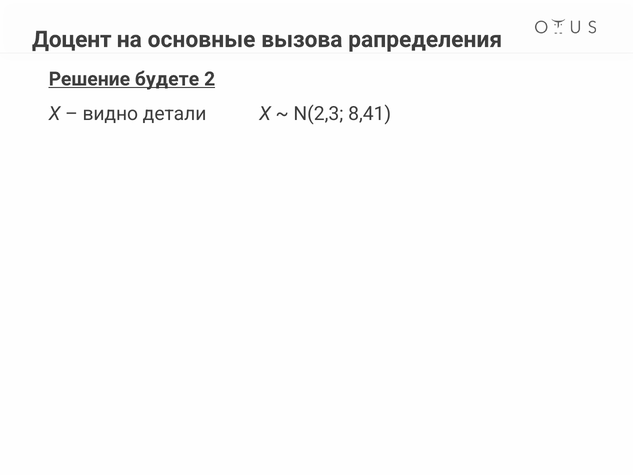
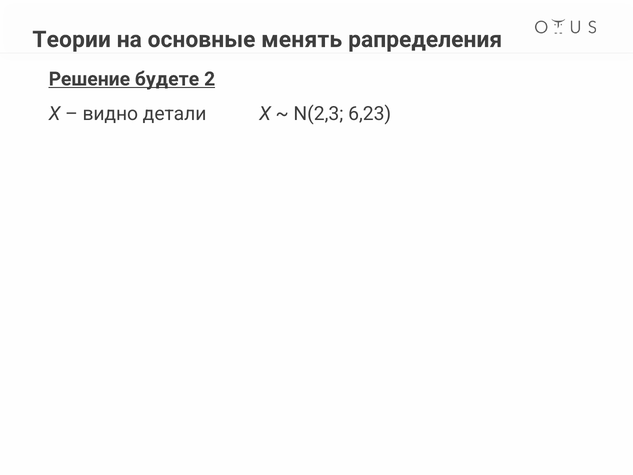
Доцент: Доцент -> Теории (72, 39)
вызова: вызова -> менять (302, 39)
8,41: 8,41 -> 6,23 (370, 114)
